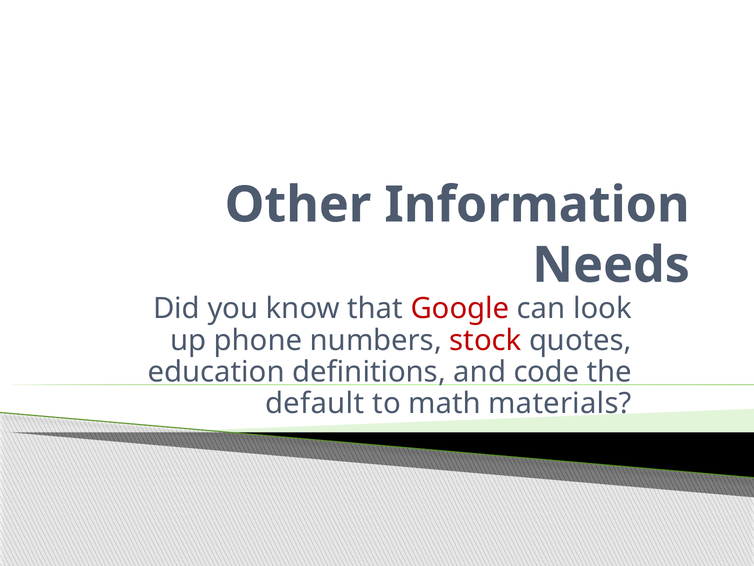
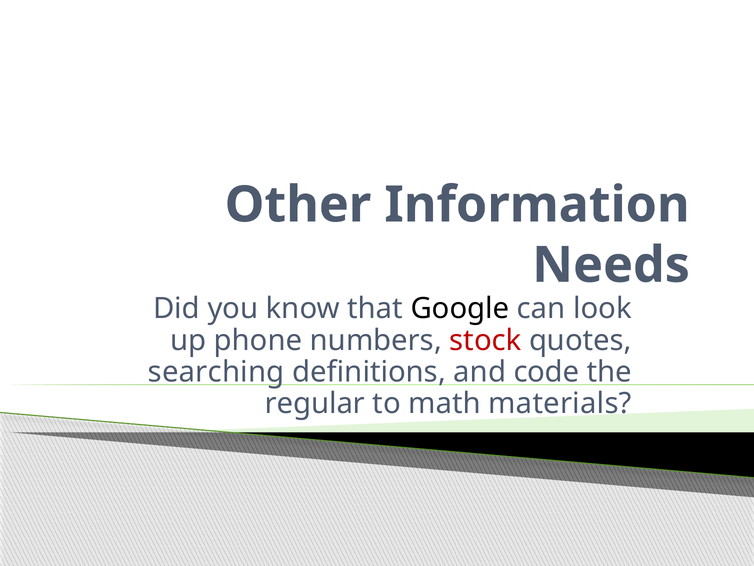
Google colour: red -> black (460, 308)
education: education -> searching (216, 372)
default: default -> regular (315, 403)
